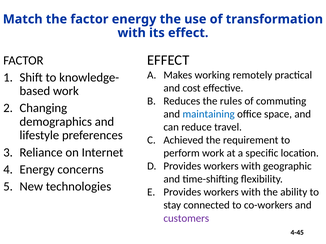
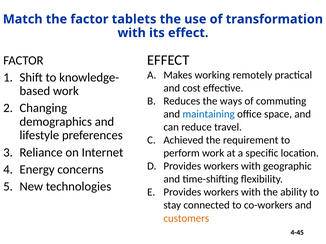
factor energy: energy -> tablets (134, 19)
rules: rules -> ways (231, 101)
customers colour: purple -> orange (186, 219)
